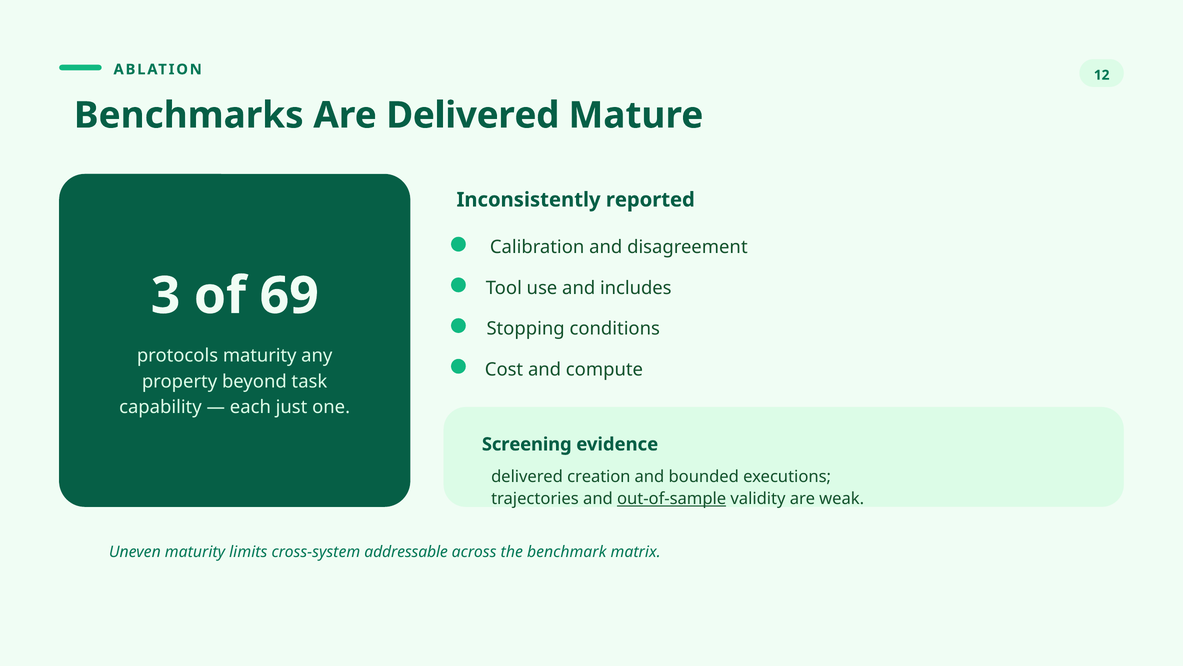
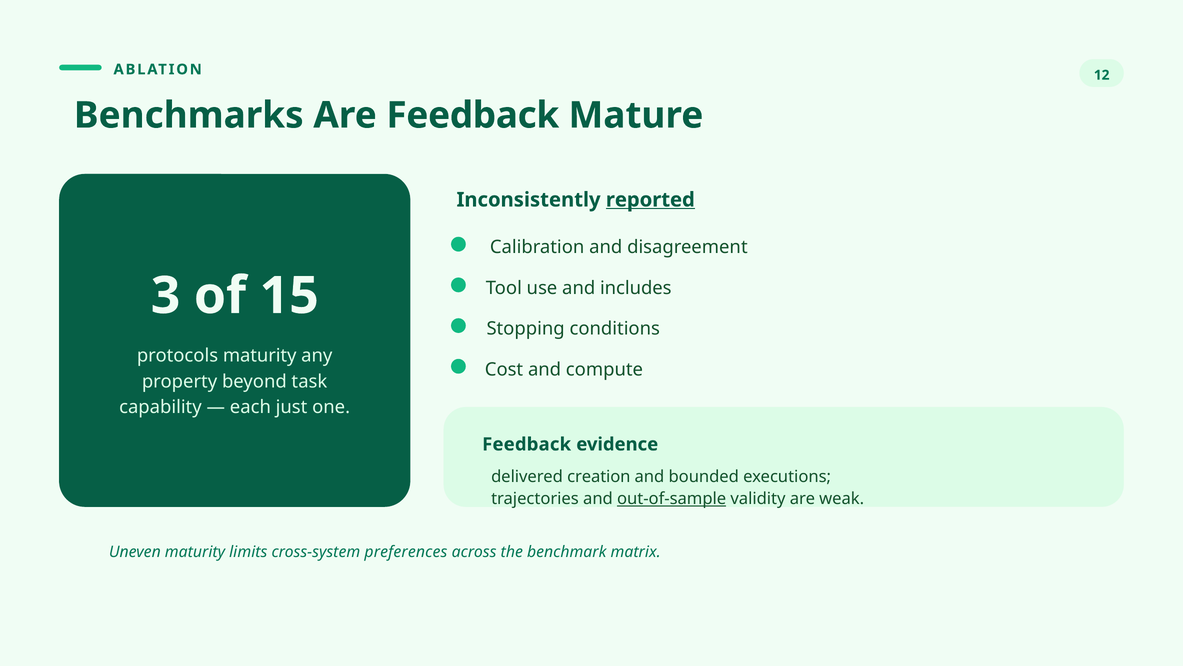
Are Delivered: Delivered -> Feedback (473, 115)
reported underline: none -> present (650, 200)
69: 69 -> 15 (289, 296)
Screening: Screening -> Feedback (527, 444)
addressable: addressable -> preferences (406, 552)
